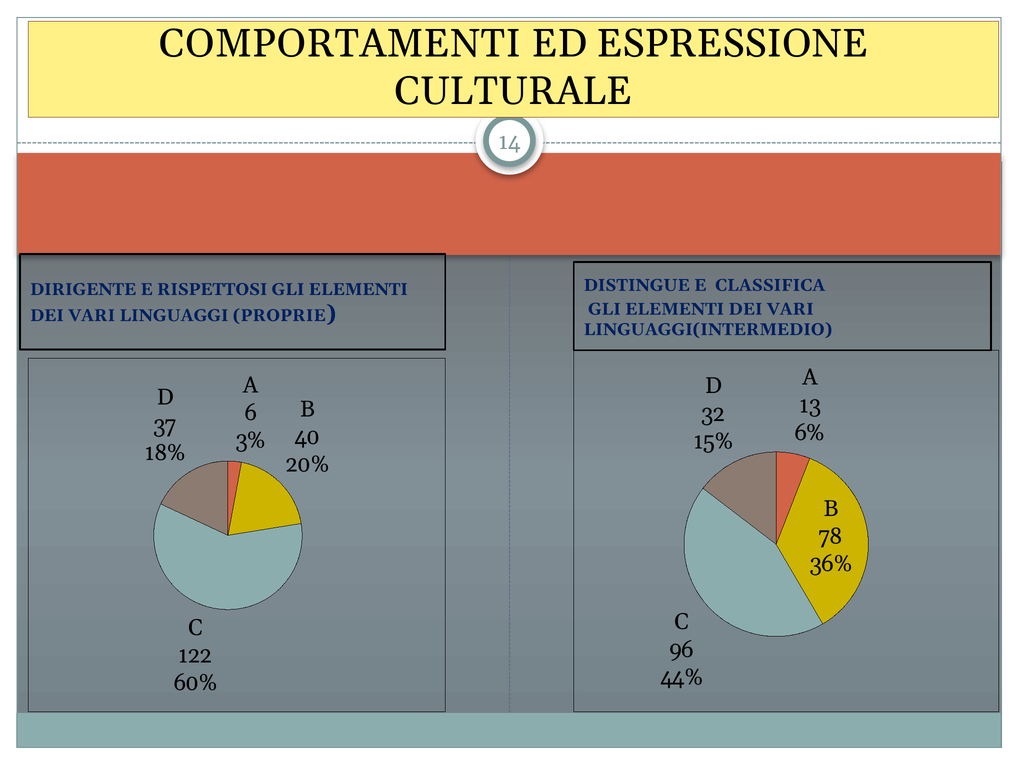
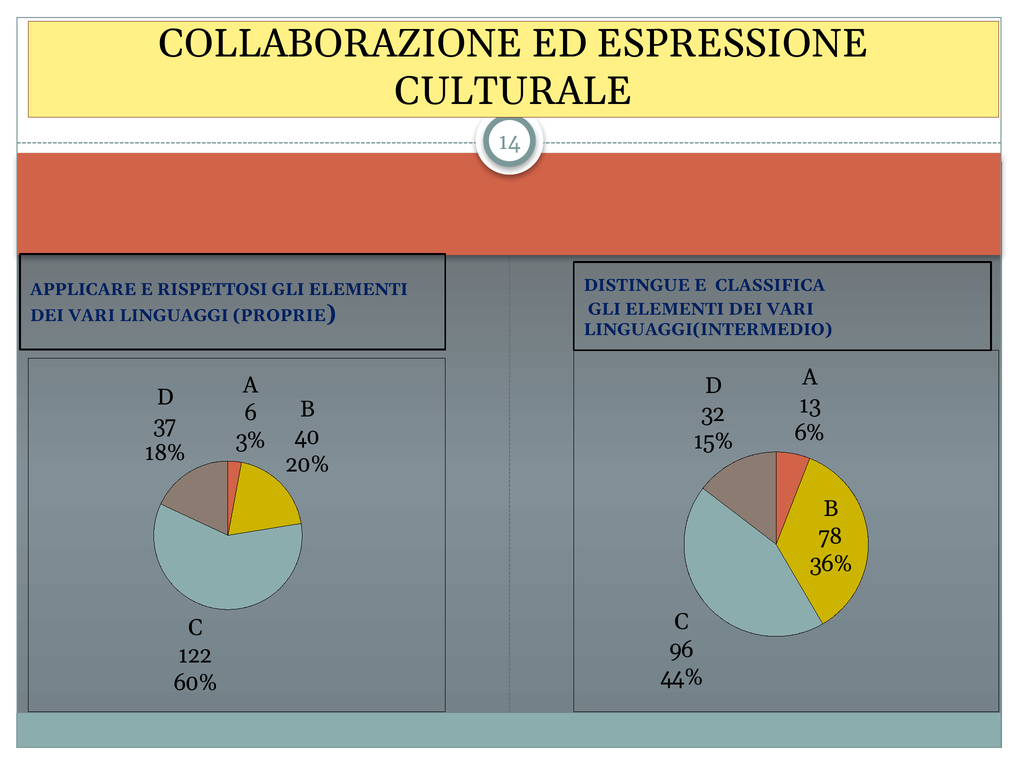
COMPORTAMENTI: COMPORTAMENTI -> COLLABORAZIONE (341, 44)
DIRIGENTE: DIRIGENTE -> APPLICARE (83, 289)
